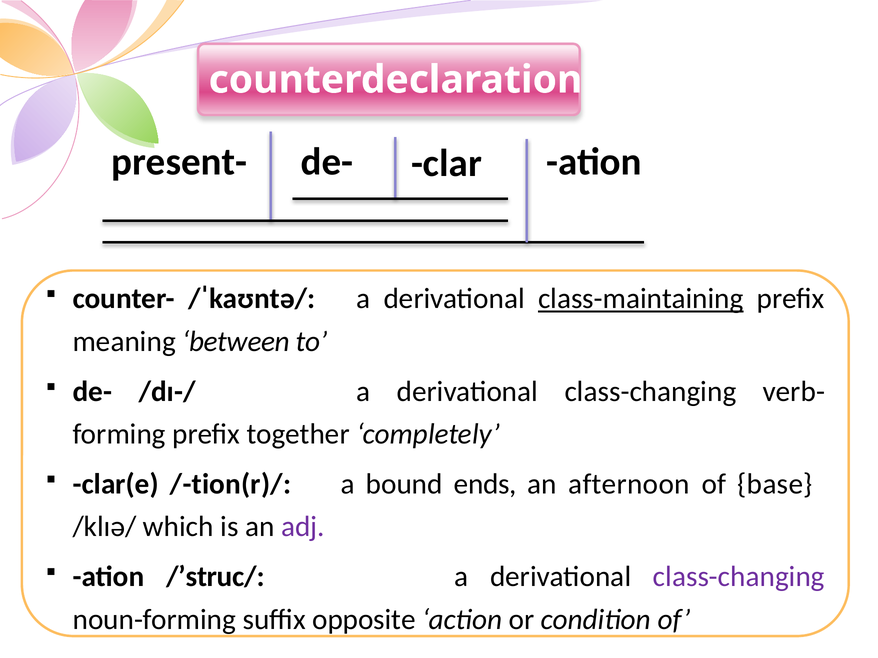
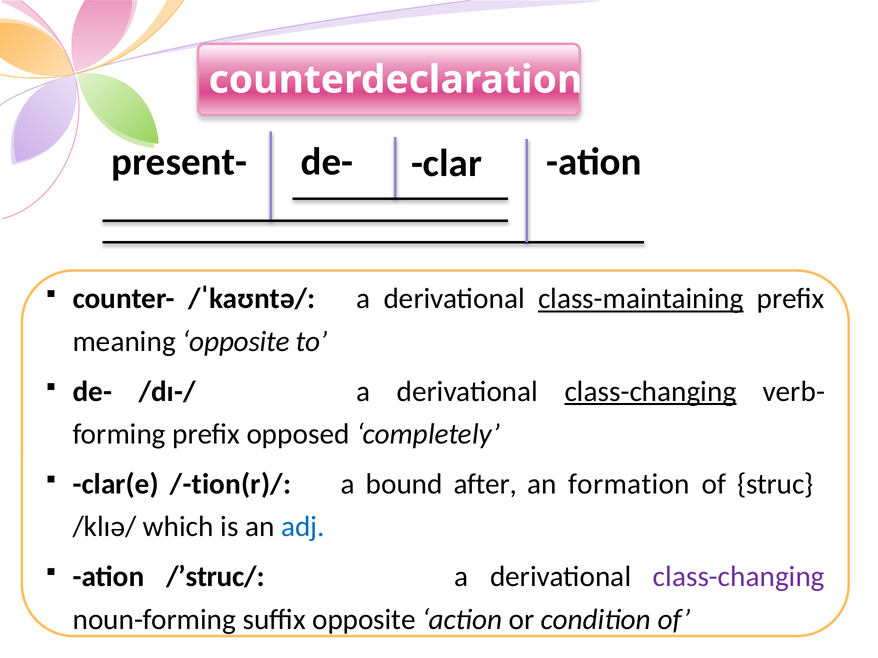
meaning between: between -> opposite (236, 342)
class-changing underline: none -> present (650, 392)
together: together -> opposed (298, 434)
ends: ends -> after (485, 484)
afternoon: afternoon -> formation (629, 484)
base: base -> struc (775, 484)
adj colour: purple -> blue (303, 527)
